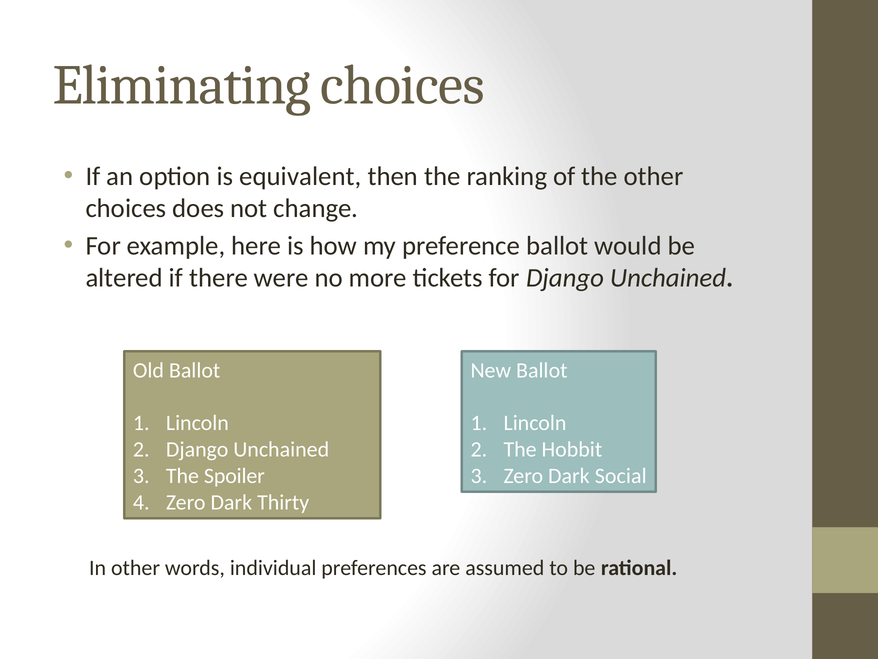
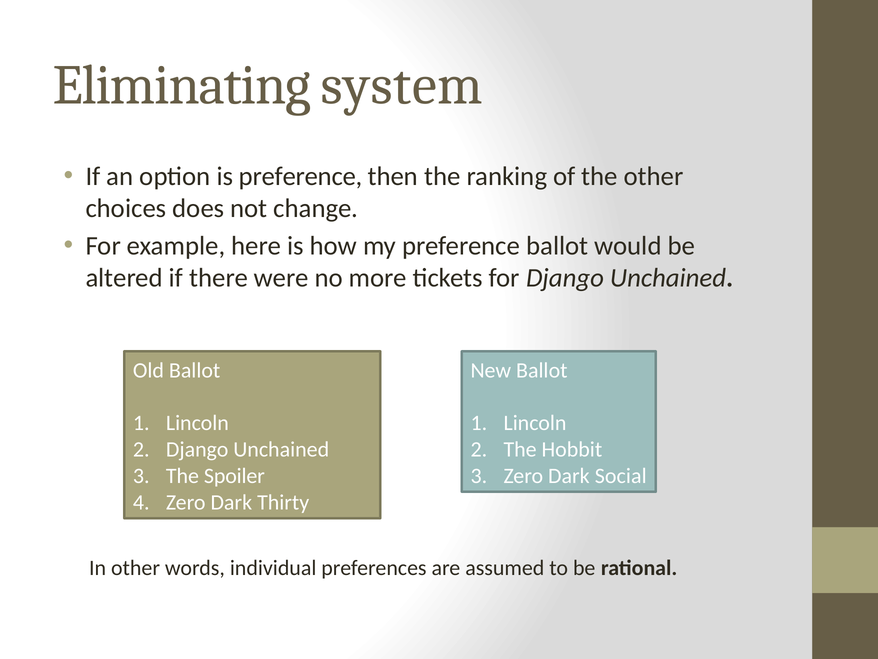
Eliminating choices: choices -> system (402, 85)
is equivalent: equivalent -> preference (301, 176)
